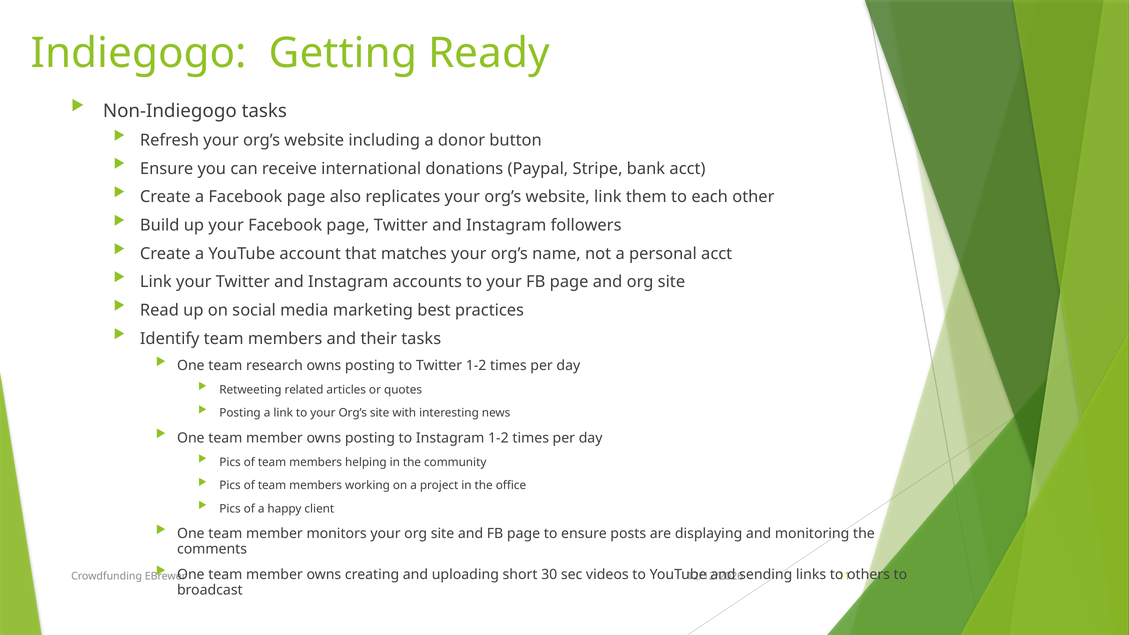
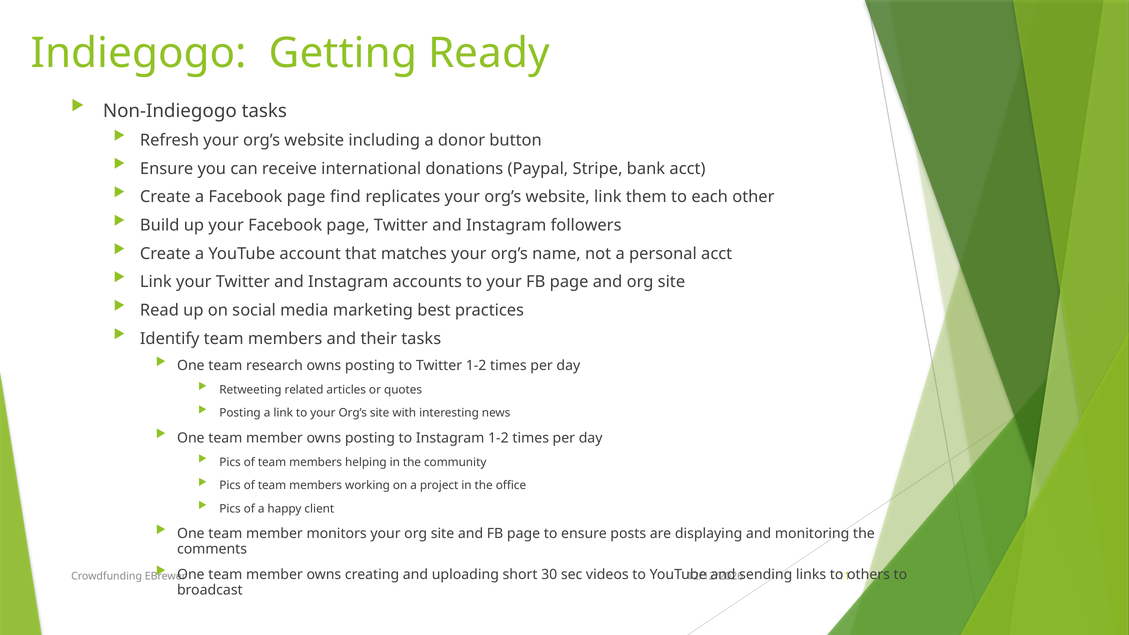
also: also -> find (345, 197)
